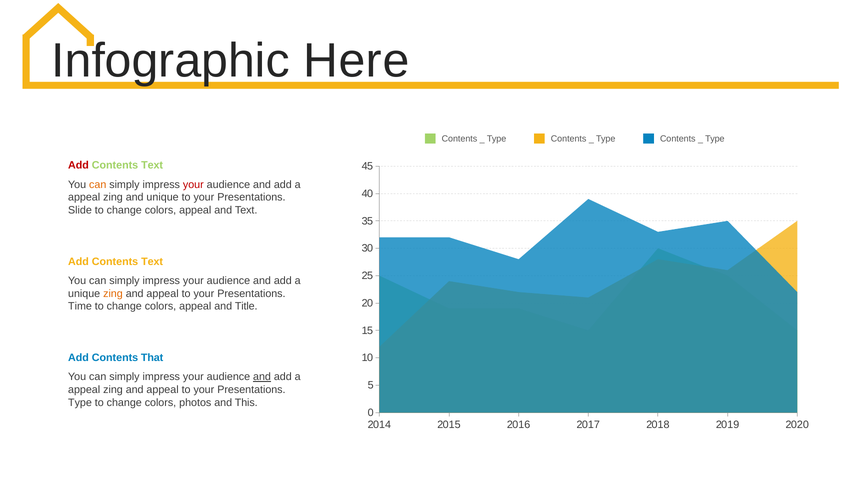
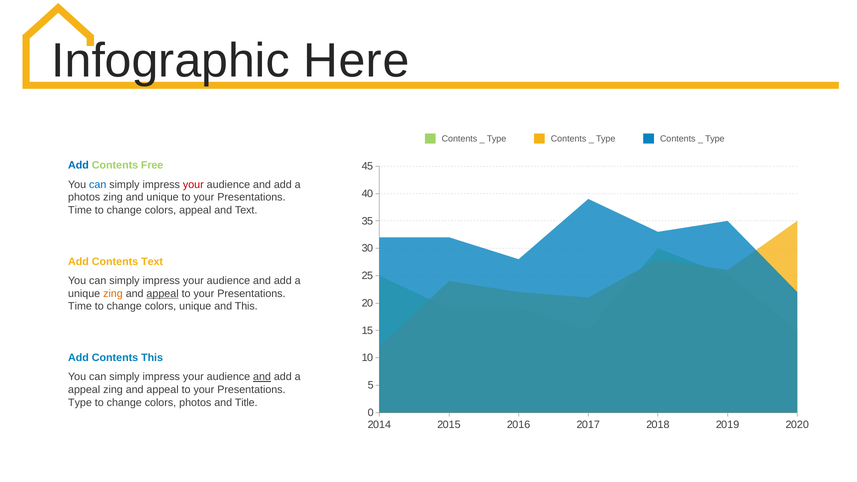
Add colour: red -> blue (79, 165)
Text: Text -> Free (152, 165)
can colour: orange -> blue (98, 185)
appeal: appeal -> photos (84, 197)
Slide: Slide -> Time (80, 210)
appeal underline: none -> present (163, 294)
appeal: appeal -> unique (195, 306)
and Title: Title -> This (246, 306)
Contents That: That -> This (152, 358)
This: This -> Title (246, 403)
